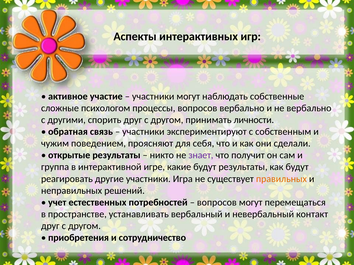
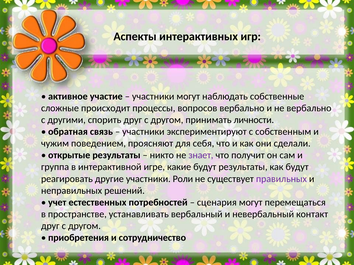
психологом: психологом -> происходит (106, 108)
Игра: Игра -> Роли (183, 179)
правильных colour: orange -> purple (281, 179)
вопросов: вопросов -> сценария (217, 203)
